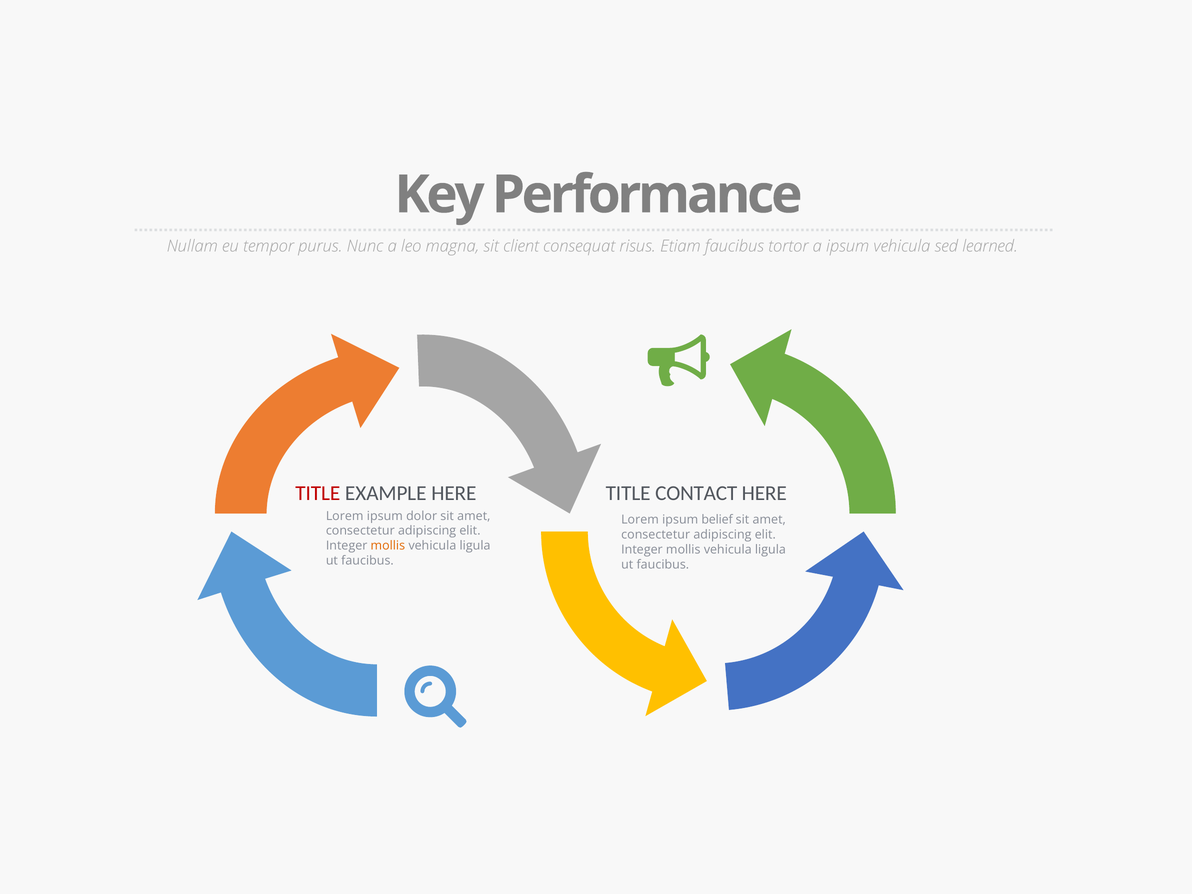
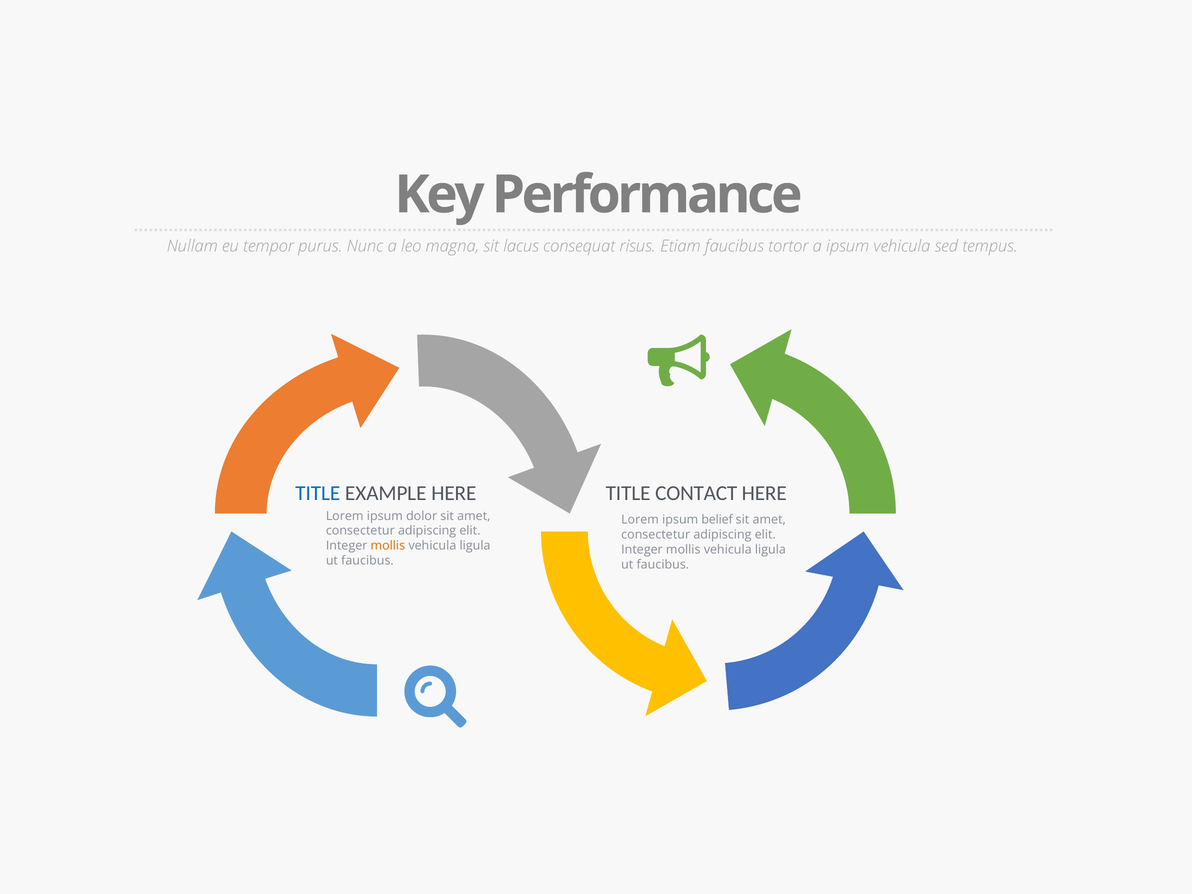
client: client -> lacus (521, 246)
learned: learned -> tempus (990, 246)
TITLE colour: red -> blue (318, 493)
